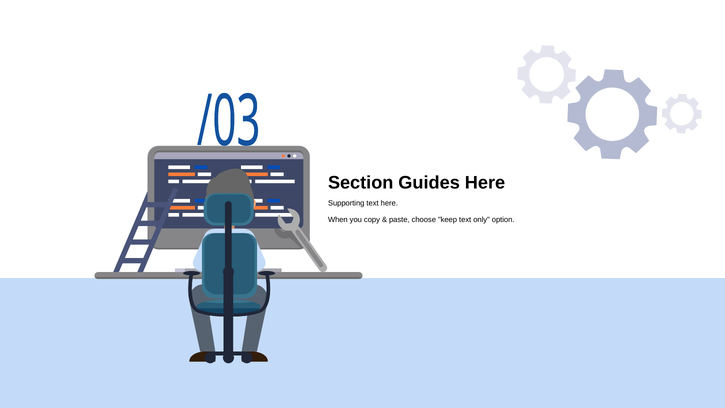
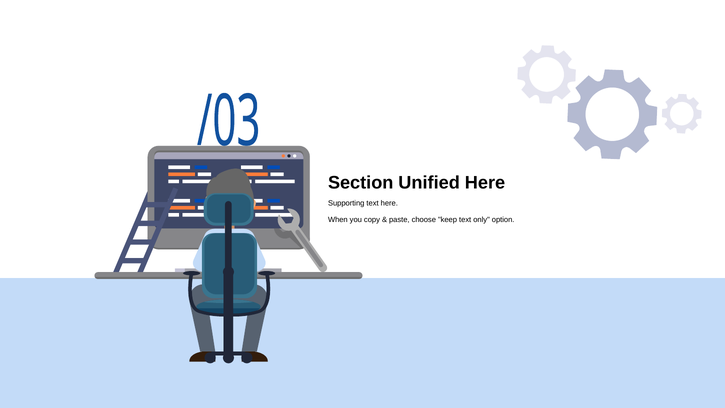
Guides: Guides -> Unified (429, 183)
